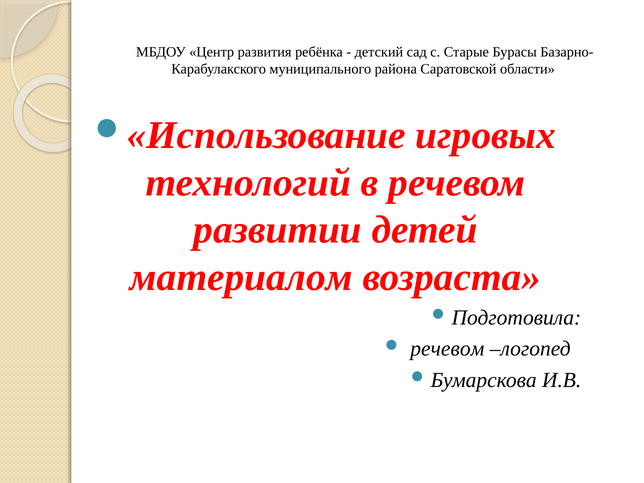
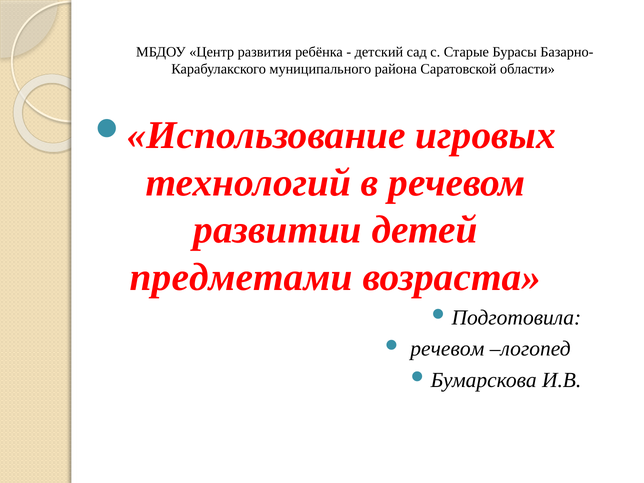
материалом: материалом -> предметами (241, 277)
